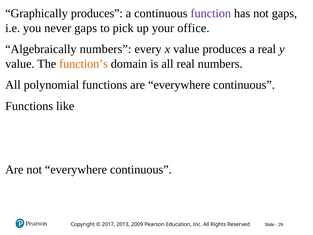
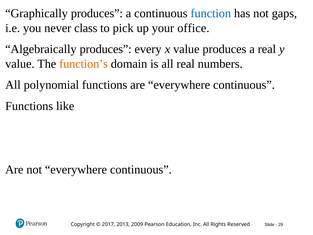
function colour: purple -> blue (211, 13)
never gaps: gaps -> class (86, 28)
Algebraically numbers: numbers -> produces (106, 49)
